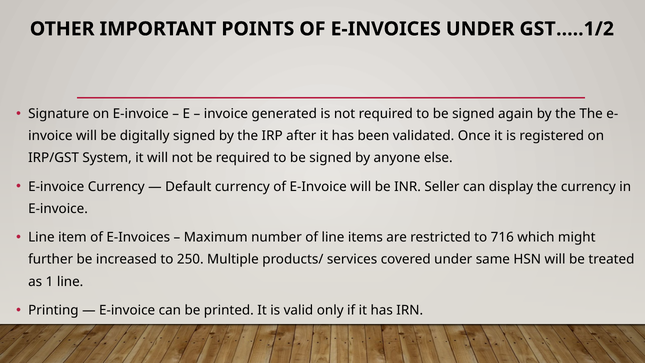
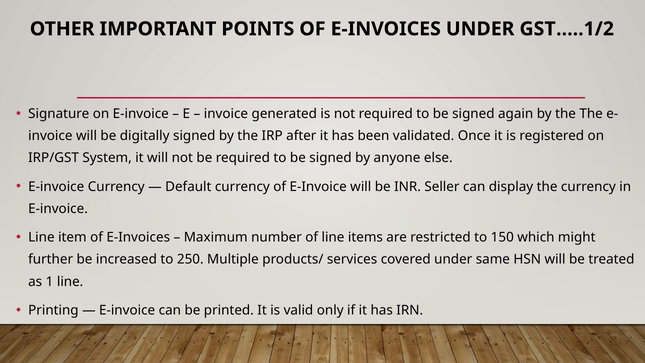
716: 716 -> 150 (502, 237)
